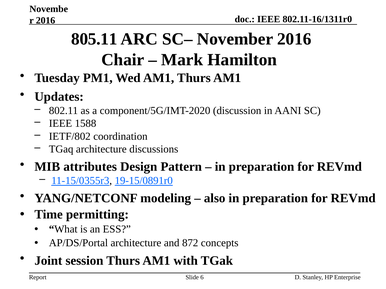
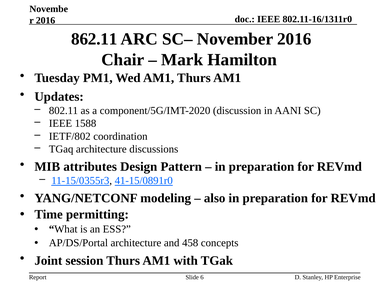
805.11: 805.11 -> 862.11 (94, 39)
19-15/0891r0: 19-15/0891r0 -> 41-15/0891r0 (144, 181)
872: 872 -> 458 (190, 243)
